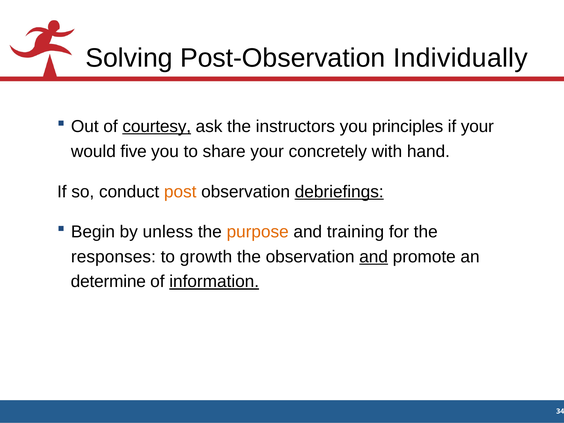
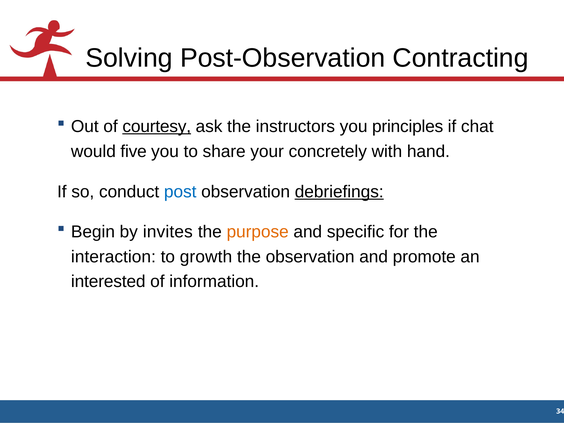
Individually: Individually -> Contracting (461, 58)
if your: your -> chat (477, 127)
post colour: orange -> blue (180, 192)
unless: unless -> invites (168, 232)
training: training -> specific (356, 232)
responses: responses -> interaction (113, 257)
and underline: present -> none (374, 257)
determine: determine -> interested (108, 282)
information underline: present -> none (214, 282)
